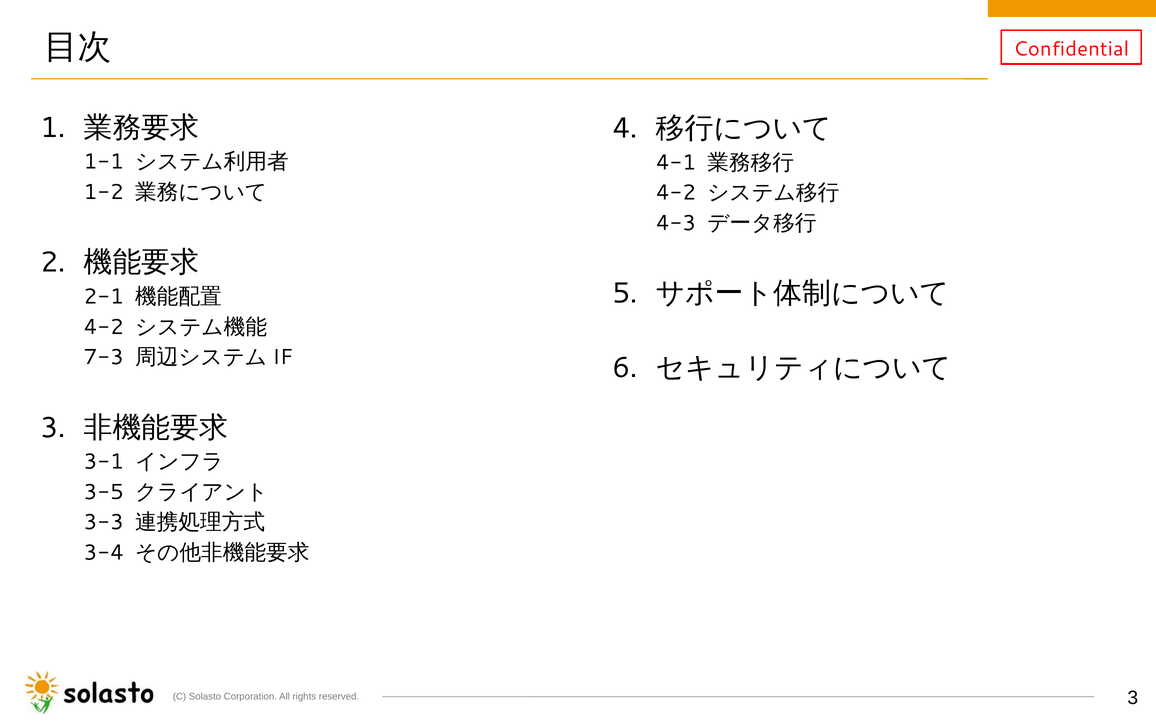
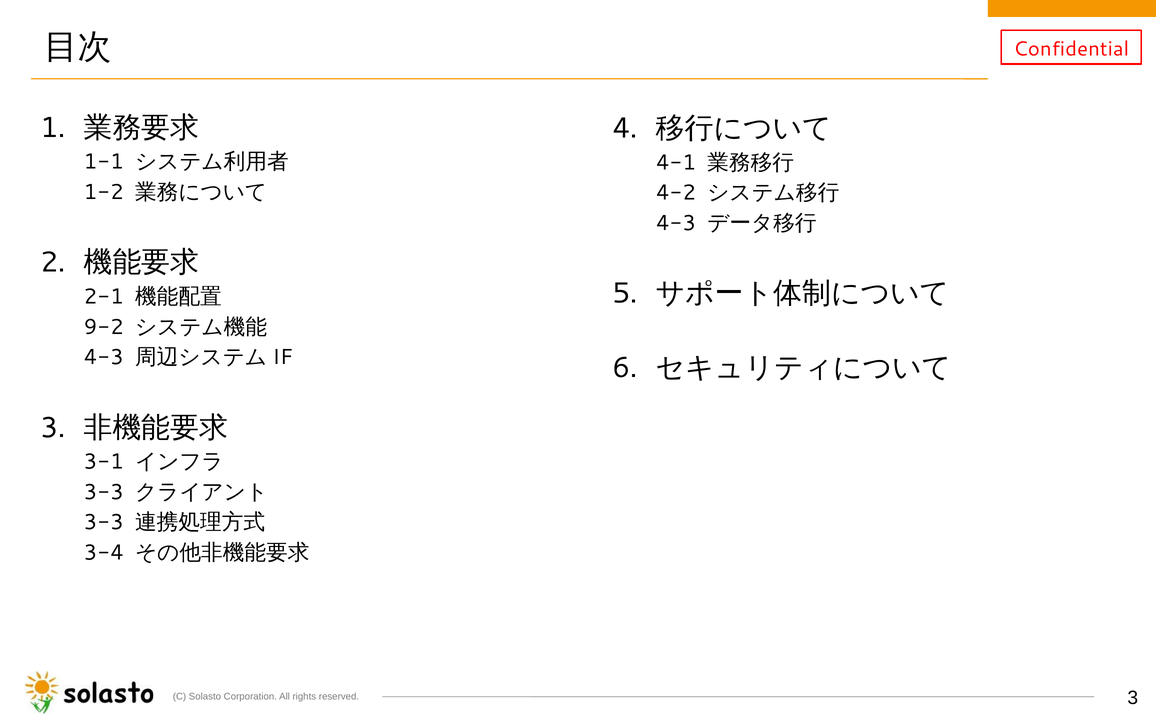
4-2: 4-2 -> 9-2 (104, 327)
7-3: 7-3 -> 4-3 (104, 357)
3-5: 3-5 -> 3-3 (104, 492)
